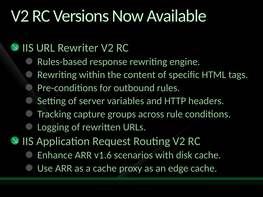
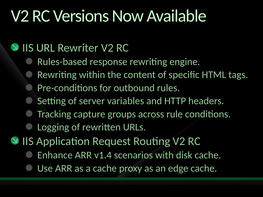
v1.6: v1.6 -> v1.4 (103, 155)
